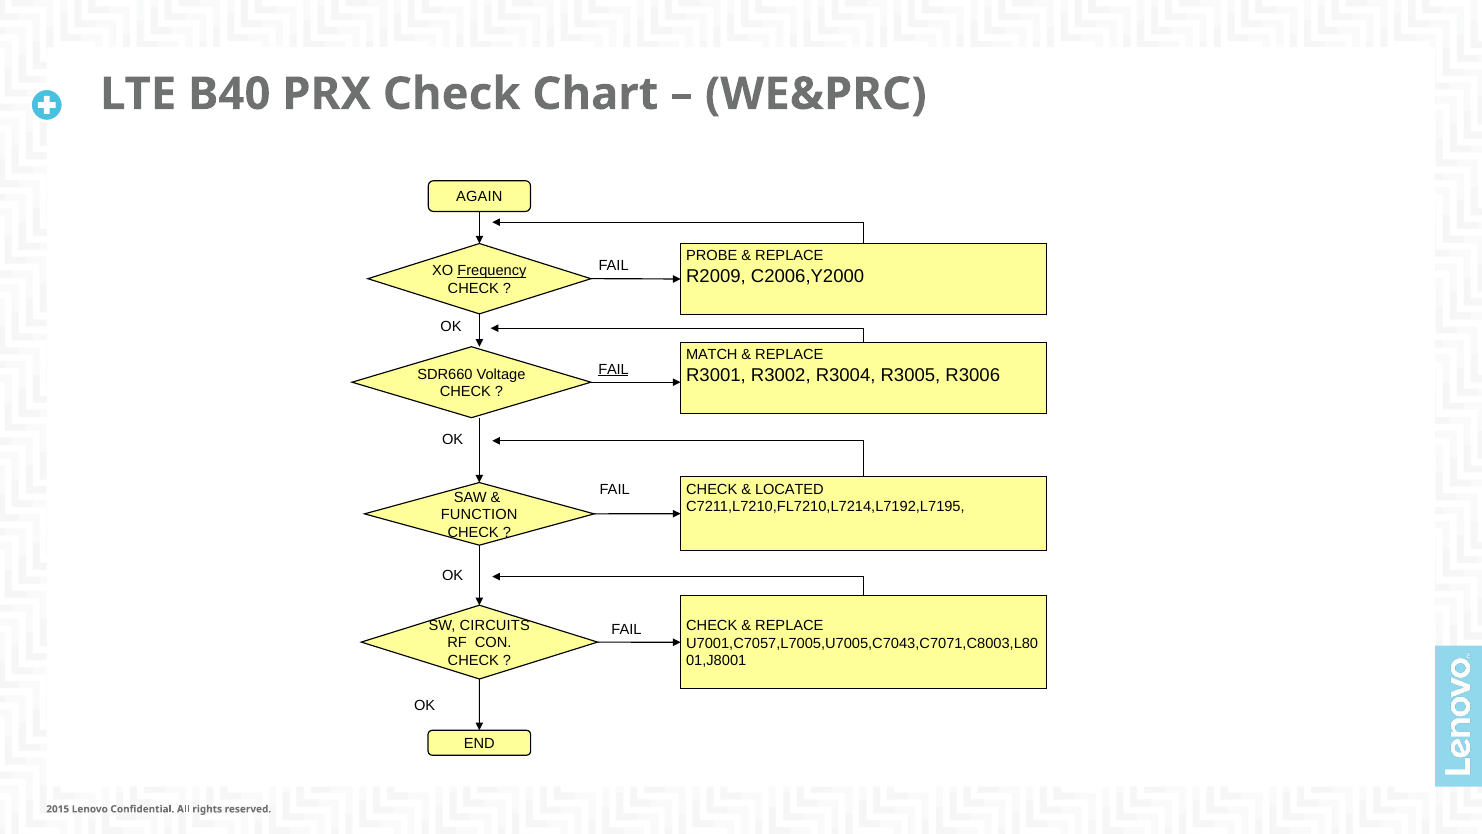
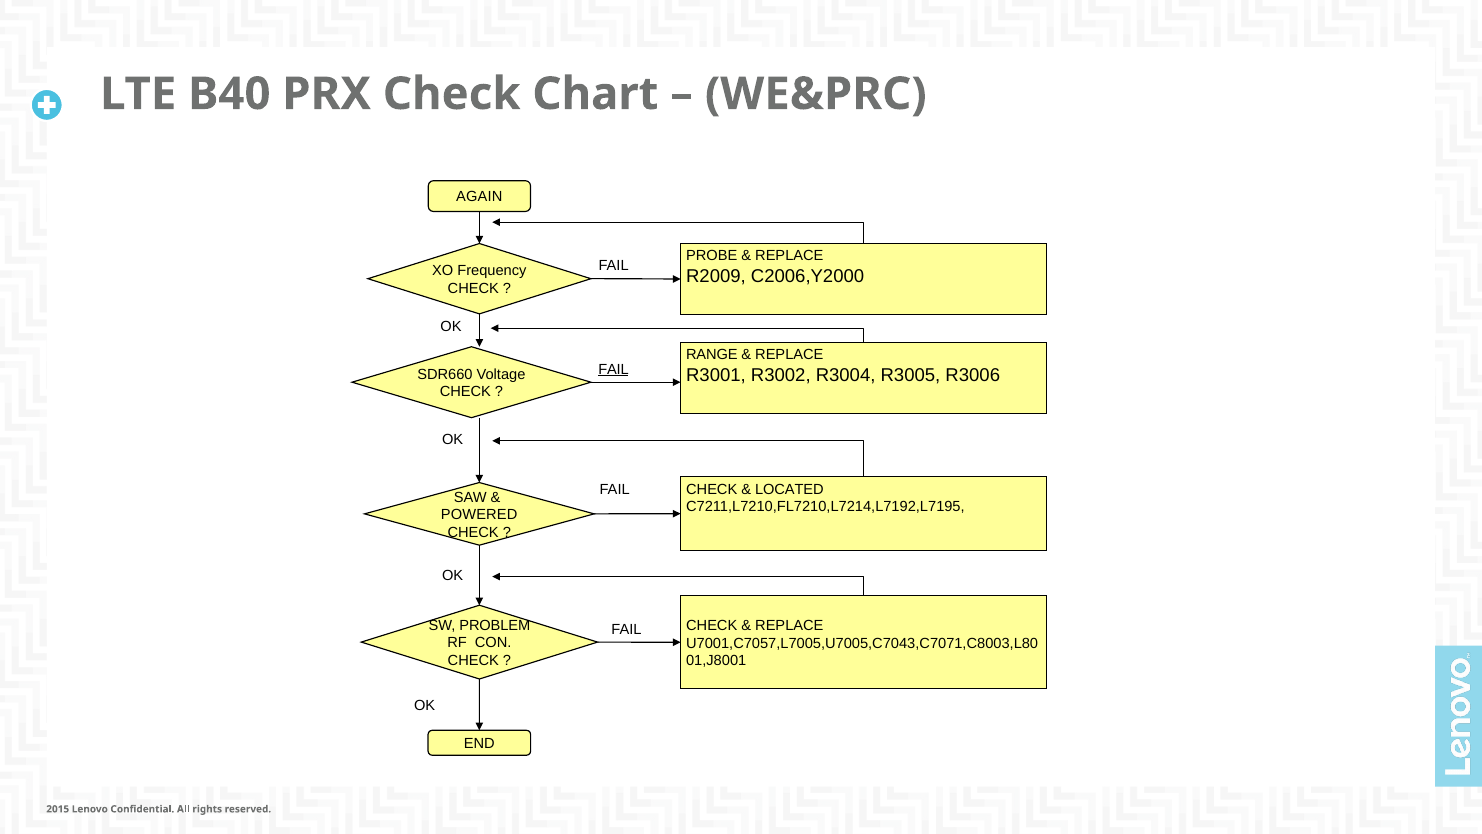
Frequency underline: present -> none (492, 271)
MATCH: MATCH -> RANGE (712, 355)
FUNCTION: FUNCTION -> POWERED (479, 515)
CIRCUITS: CIRCUITS -> PROBLEM (495, 625)
